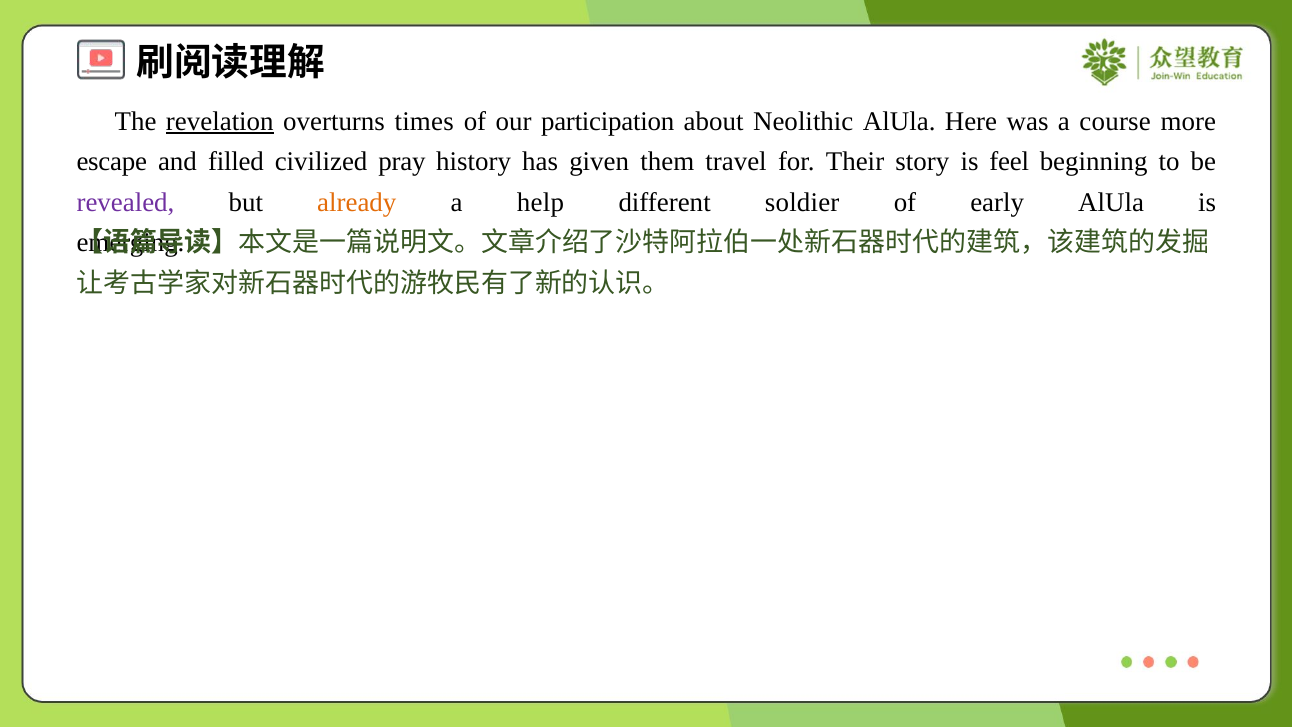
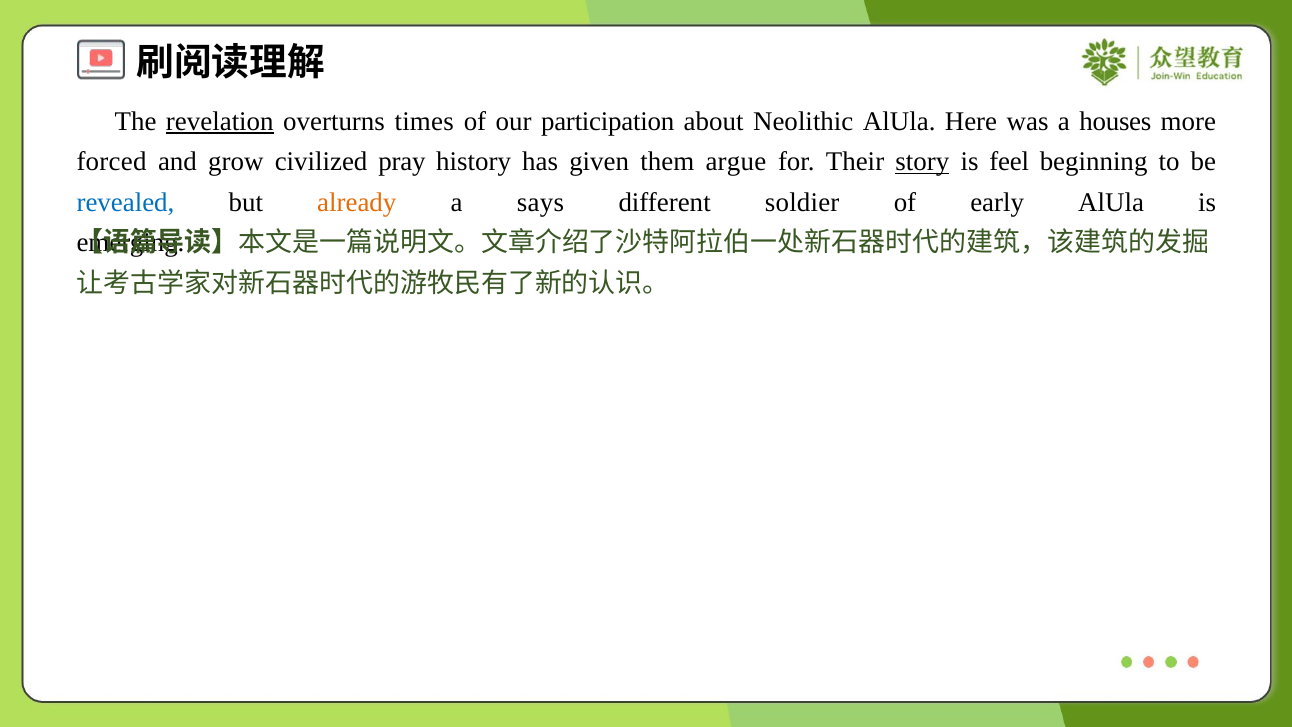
course: course -> houses (1115, 121)
escape: escape -> forced (112, 162)
filled: filled -> grow (236, 162)
travel: travel -> argue (736, 162)
story underline: none -> present (922, 162)
revealed colour: purple -> blue (125, 202)
help: help -> says (540, 202)
